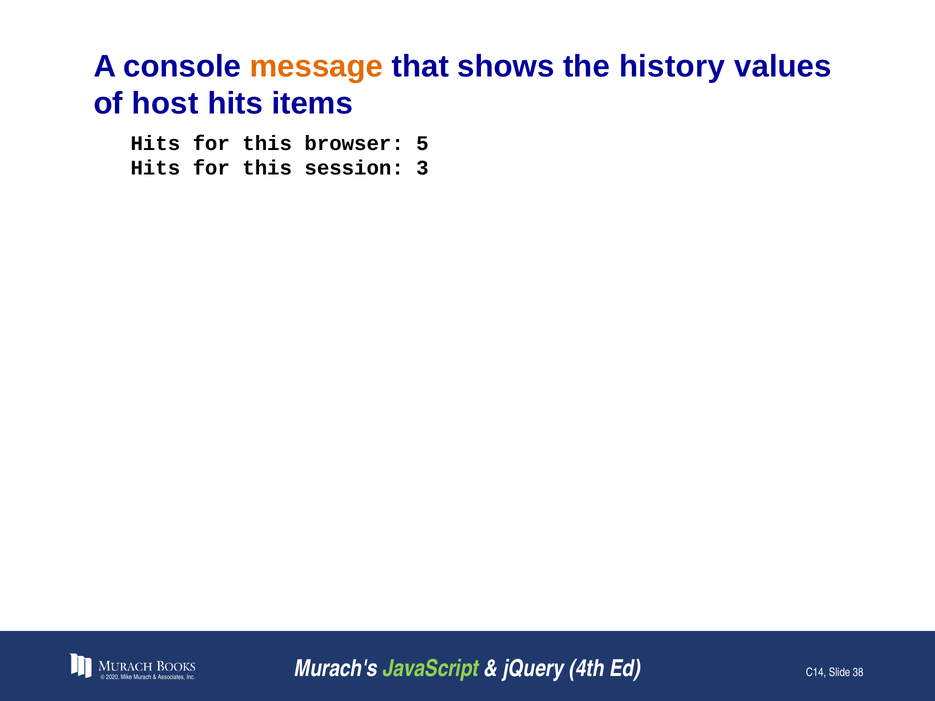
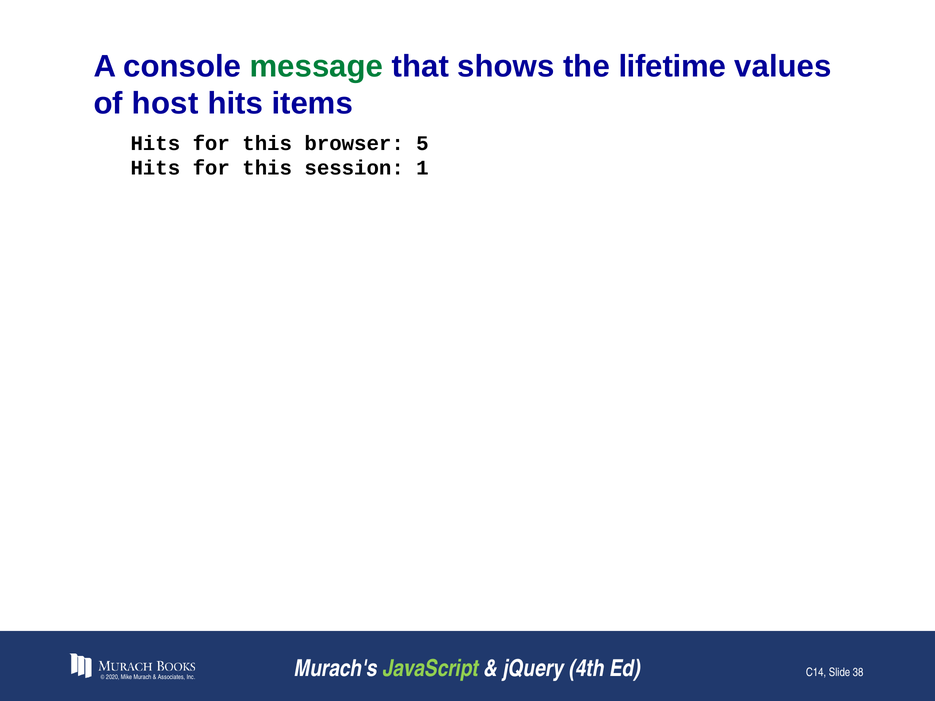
message colour: orange -> green (316, 66)
history: history -> lifetime (672, 66)
3: 3 -> 1 (422, 168)
